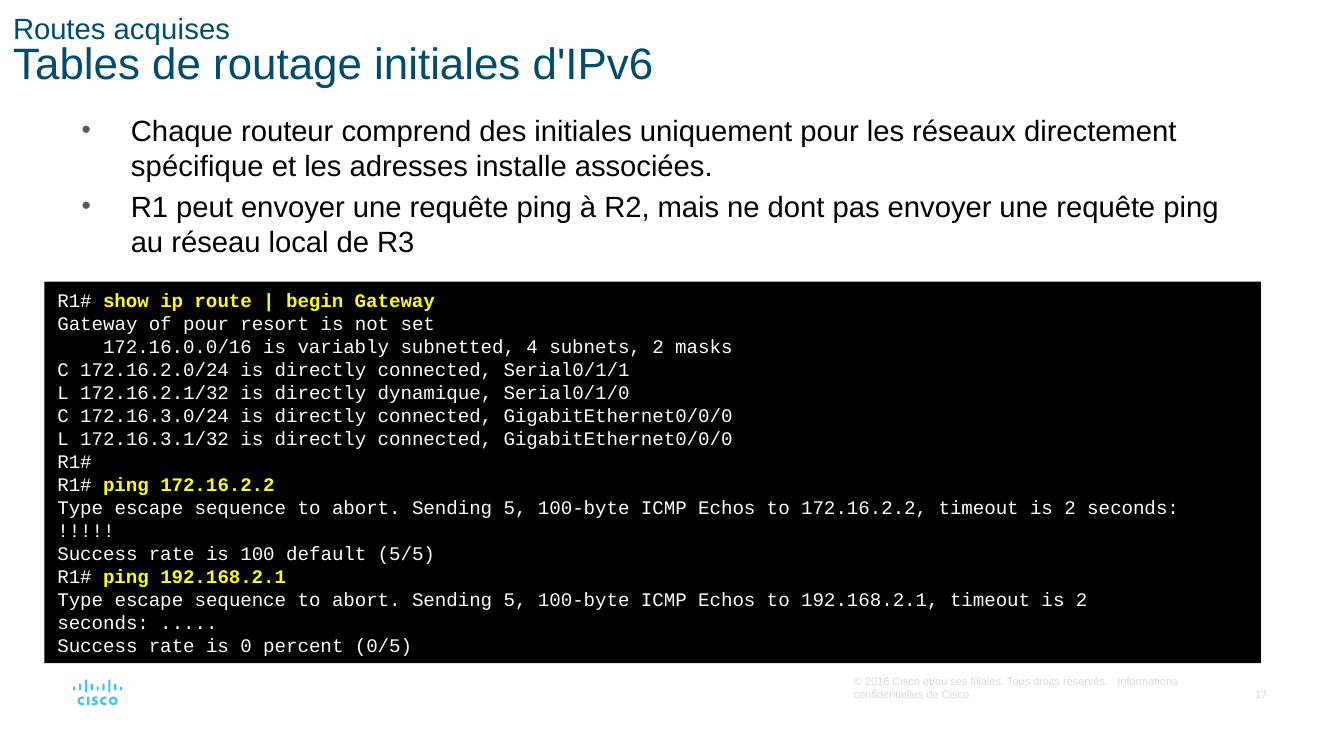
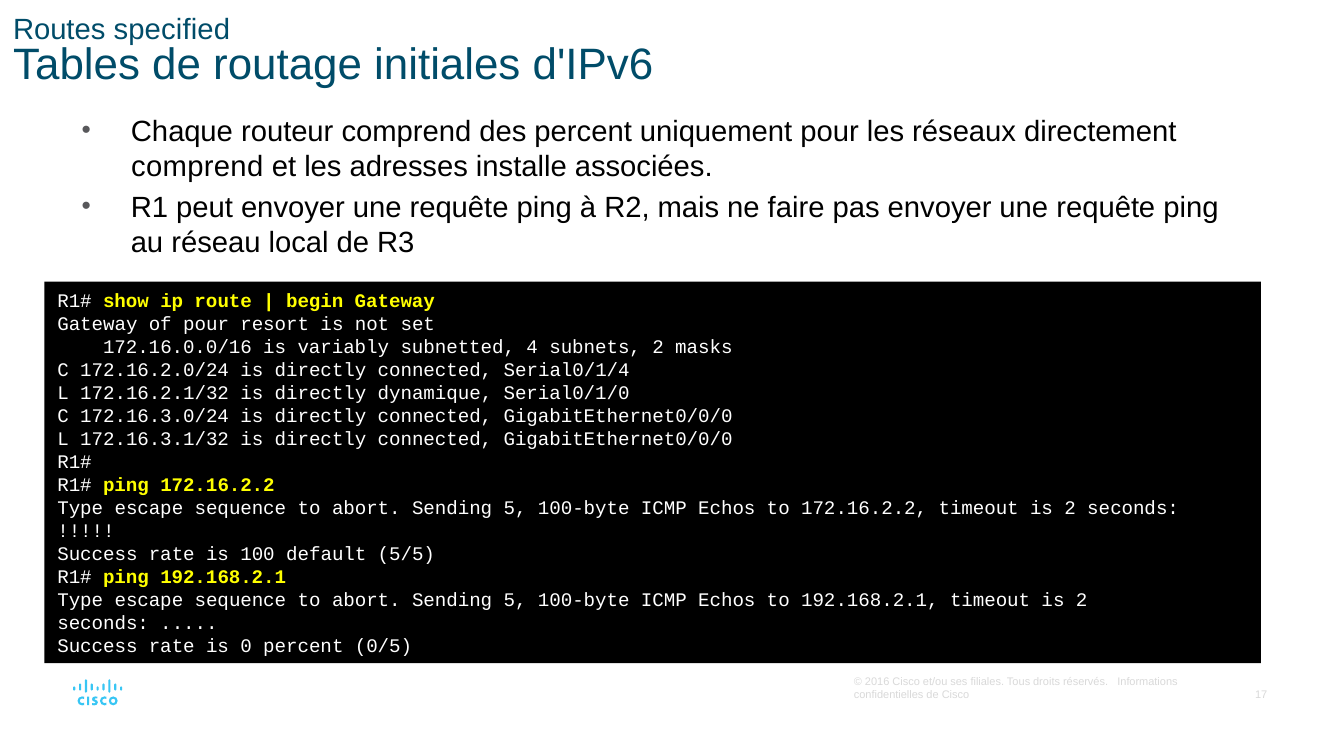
acquises: acquises -> specified (172, 30)
des initiales: initiales -> percent (583, 132)
spécifique: spécifique -> comprend (197, 167)
dont: dont -> faire (796, 208)
Serial0/1/1: Serial0/1/1 -> Serial0/1/4 (567, 370)
